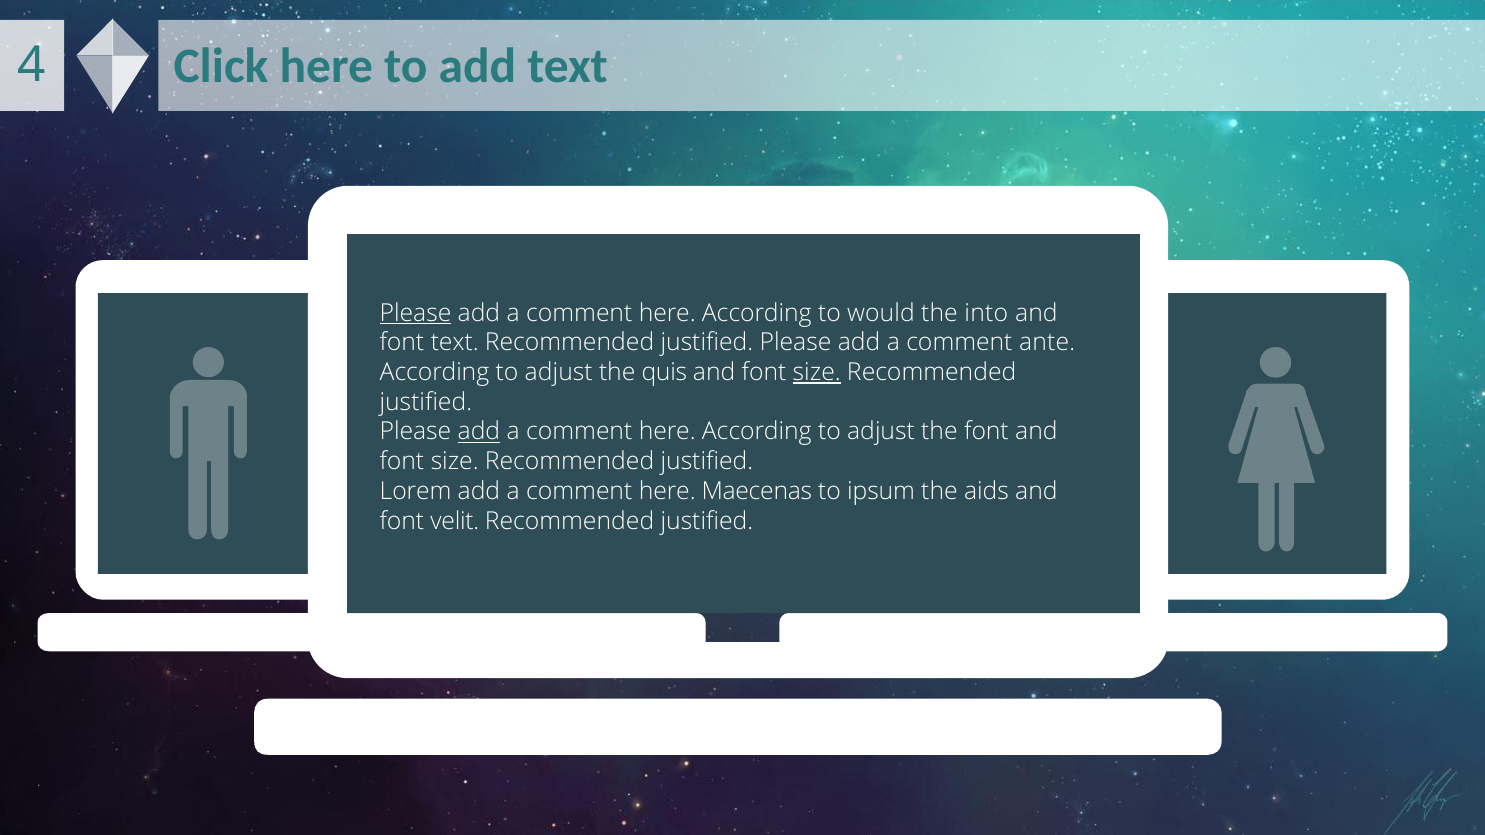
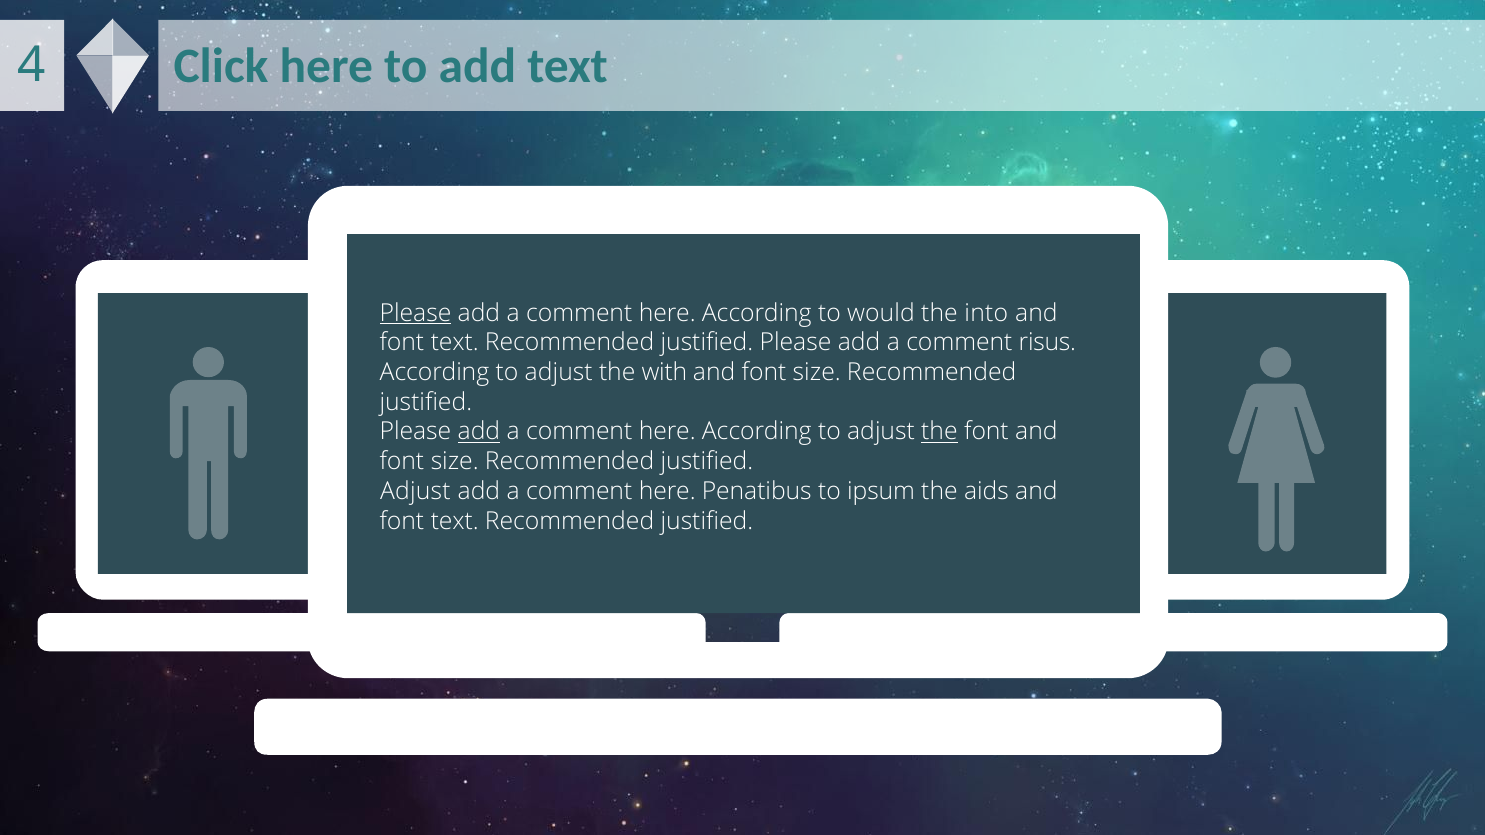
ante: ante -> risus (1047, 343)
quis: quis -> with (664, 373)
size underline: present -> none (817, 373)
the underline: none -> present (939, 432)
Lorem: Lorem -> Adjust (415, 491)
Maecenas: Maecenas -> Penatibus (757, 491)
velit: velit -> text (455, 521)
